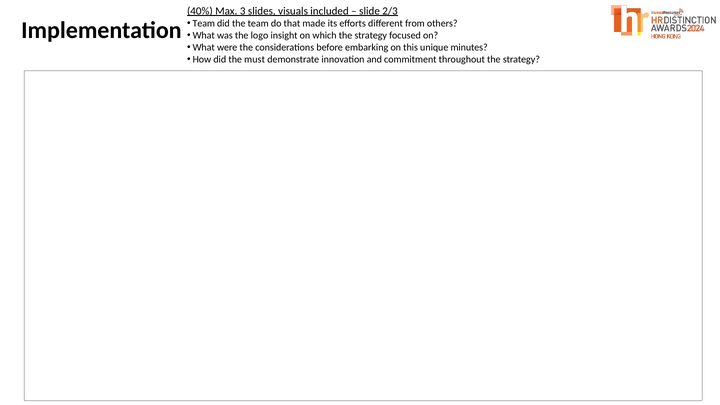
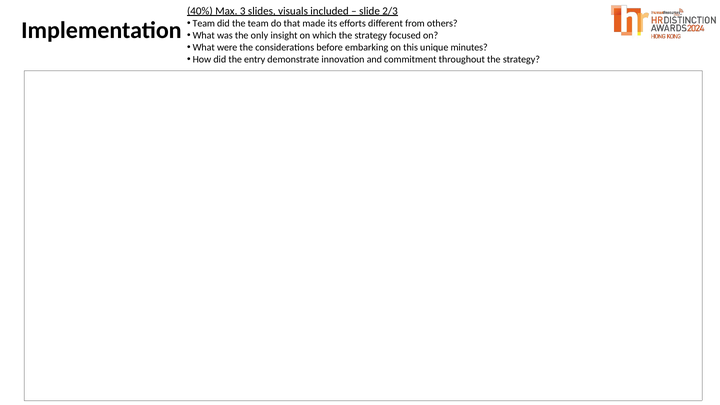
logo: logo -> only (259, 35)
must: must -> entry (255, 59)
